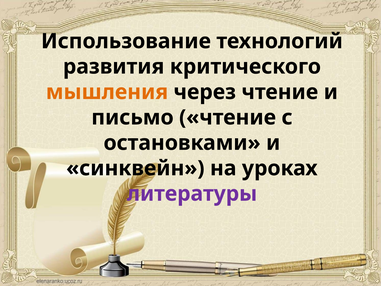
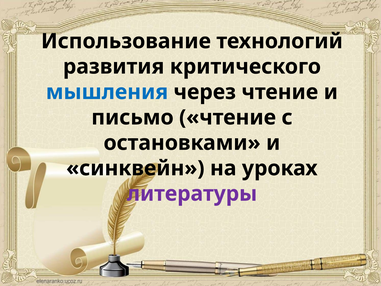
мышления colour: orange -> blue (107, 92)
